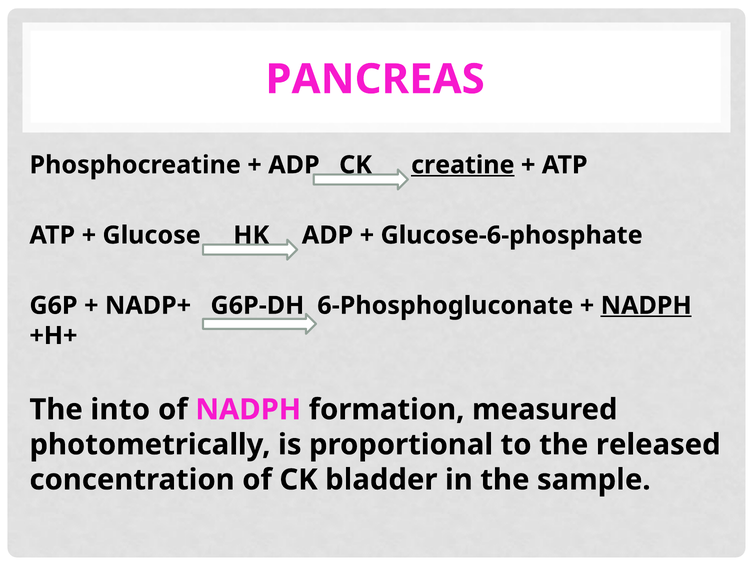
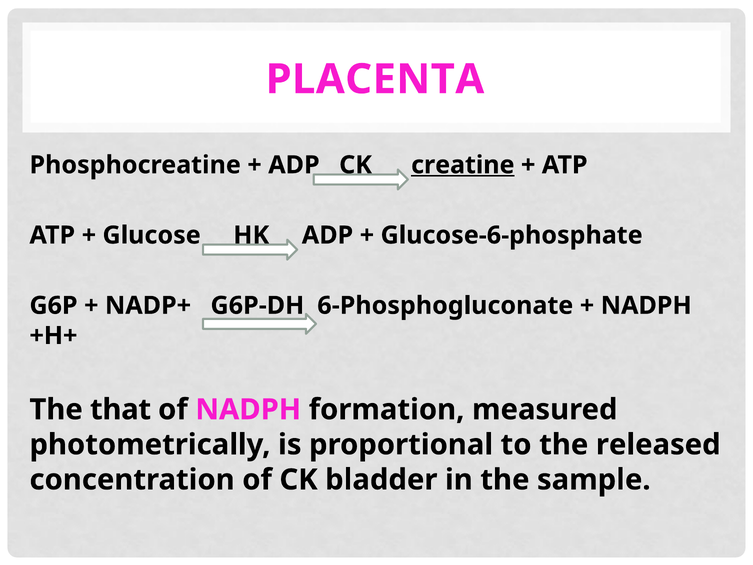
PANCREAS: PANCREAS -> PLACENTA (375, 79)
NADPH underline: present -> none (646, 305)
into: into -> that (121, 409)
